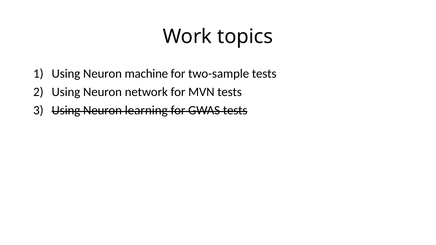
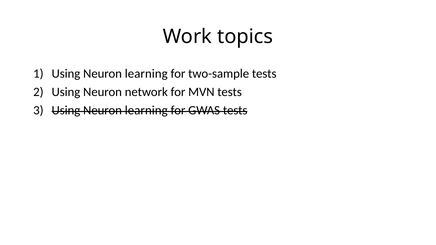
machine: machine -> learning (146, 74)
